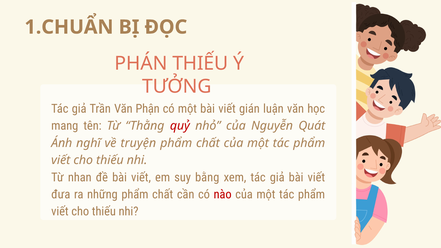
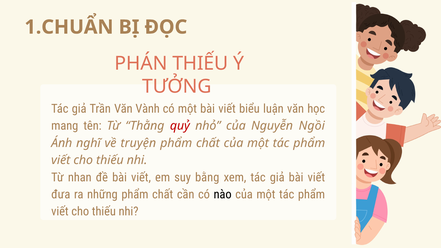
Phận: Phận -> Vành (148, 109)
gián: gián -> biểu (249, 109)
Quát: Quát -> Ngồi (312, 126)
nào colour: red -> black (223, 195)
